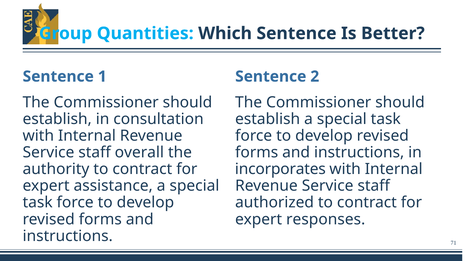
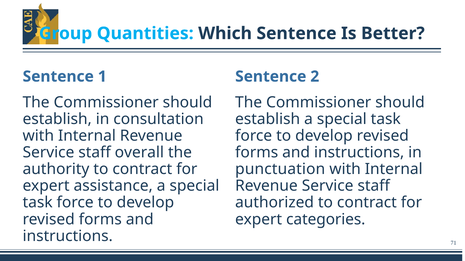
incorporates: incorporates -> punctuation (280, 169)
responses: responses -> categories (326, 220)
